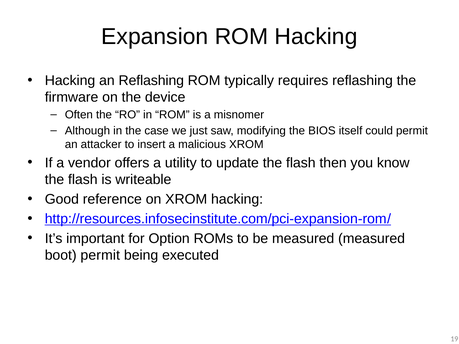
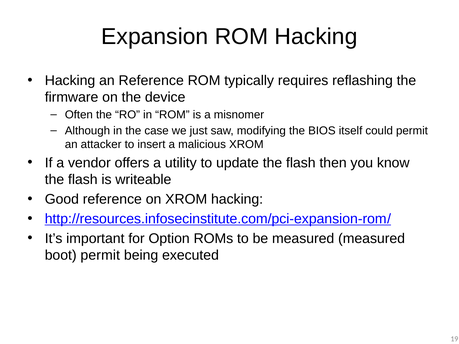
an Reflashing: Reflashing -> Reference (151, 81)
